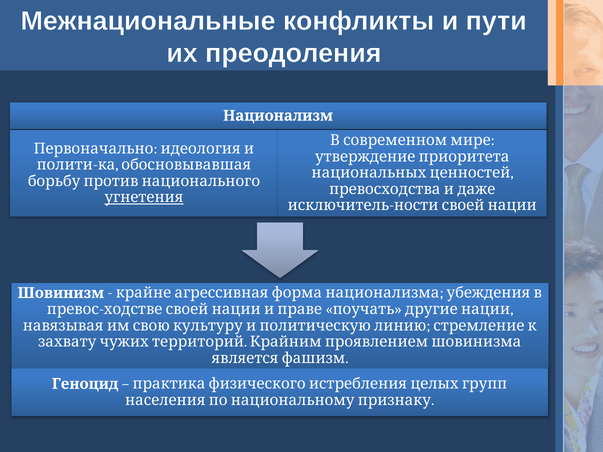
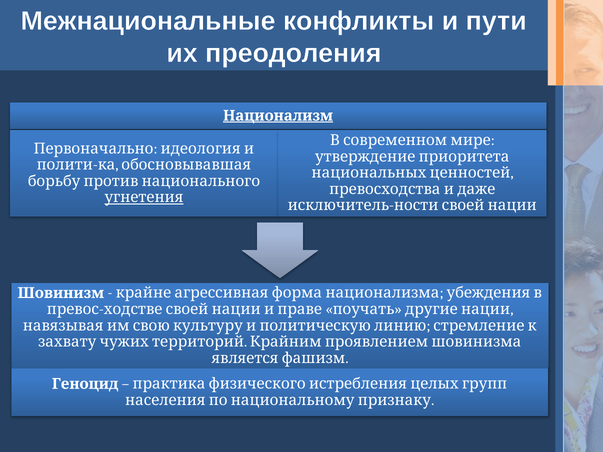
Национализм underline: none -> present (278, 116)
